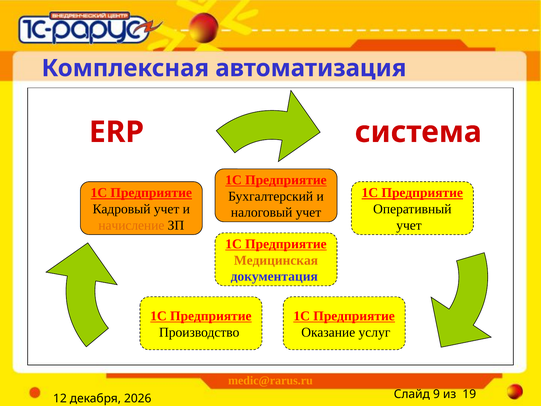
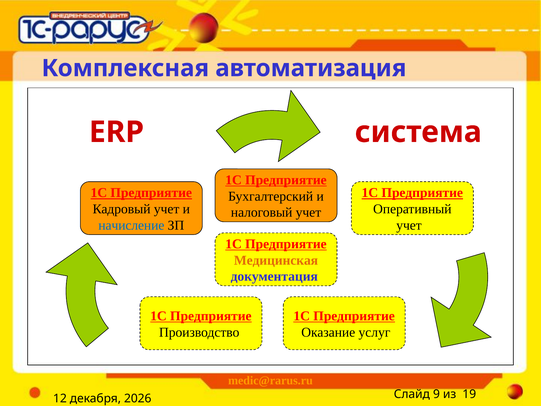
начисление colour: orange -> blue (131, 225)
